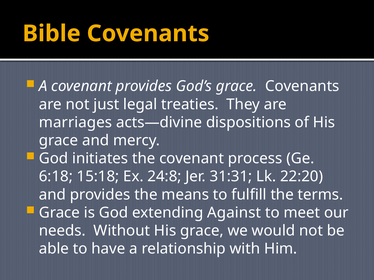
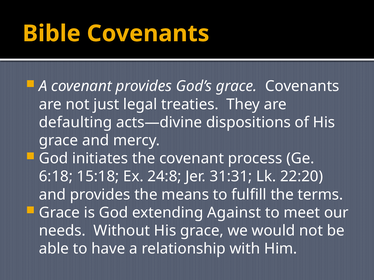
marriages: marriages -> defaulting (76, 123)
